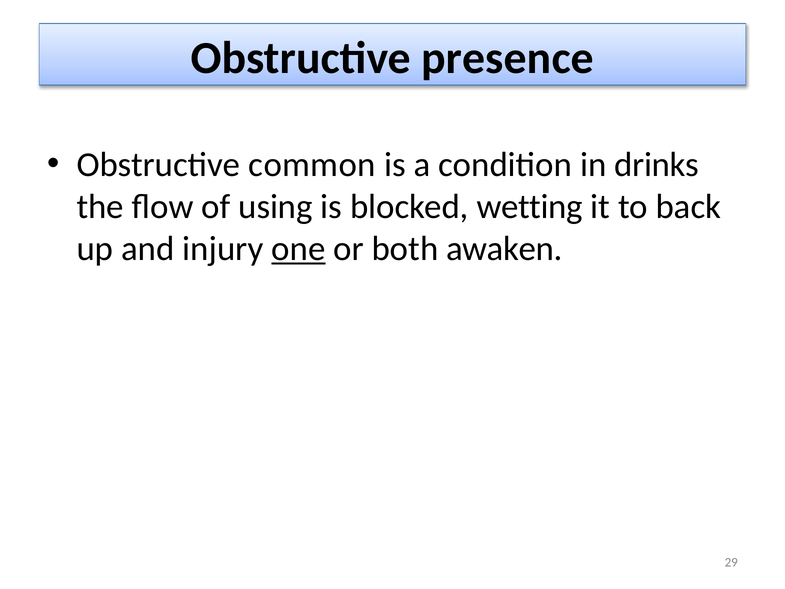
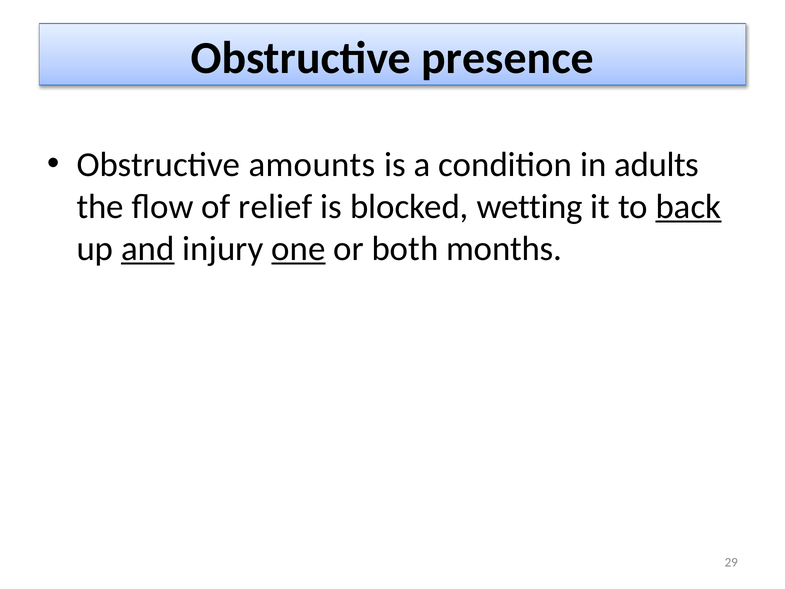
common: common -> amounts (312, 165)
drinks: drinks -> adults (657, 165)
using: using -> relief (275, 207)
back underline: none -> present (688, 207)
and underline: none -> present (148, 248)
awaken: awaken -> months (504, 248)
